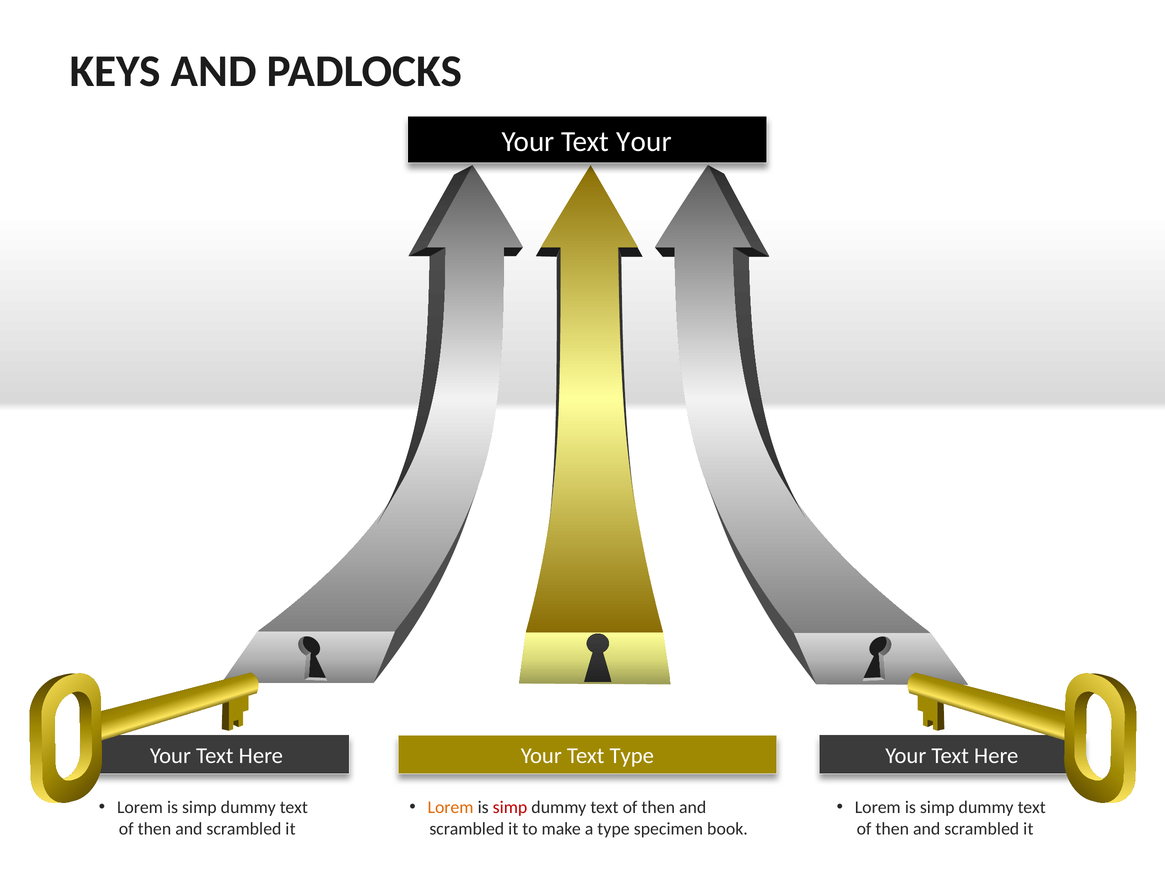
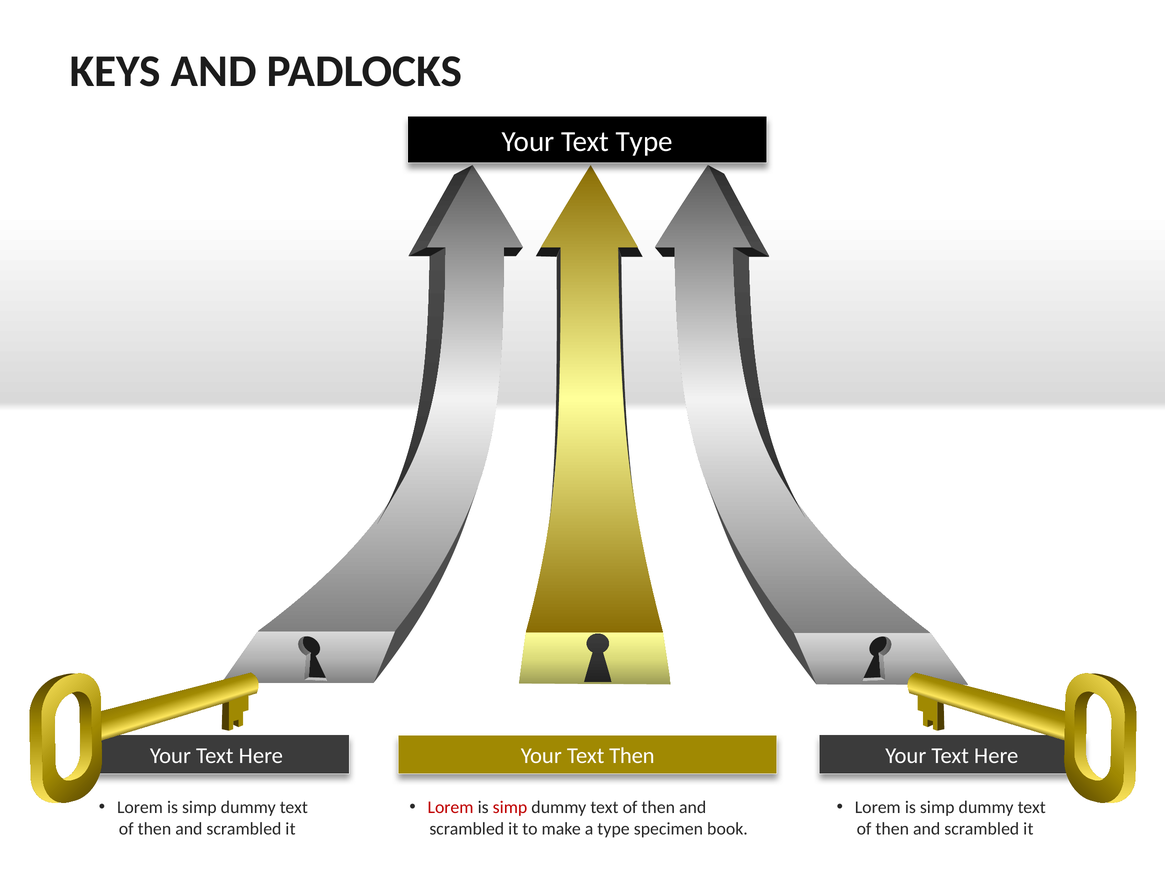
Text Your: Your -> Type (644, 142)
Text Type: Type -> Then (632, 756)
Lorem colour: orange -> red (451, 807)
